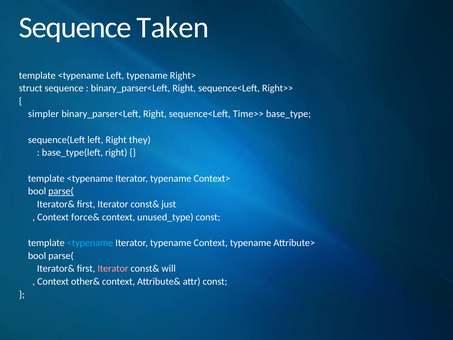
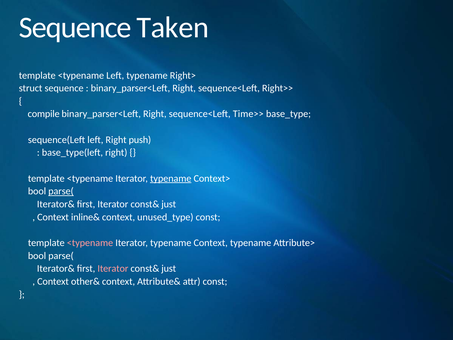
simpler: simpler -> compile (44, 114)
they: they -> push (140, 140)
typename underline: none -> present (171, 178)
force&: force& -> inline& (85, 217)
<typename colour: light blue -> pink (90, 243)
will: will -> just (169, 268)
